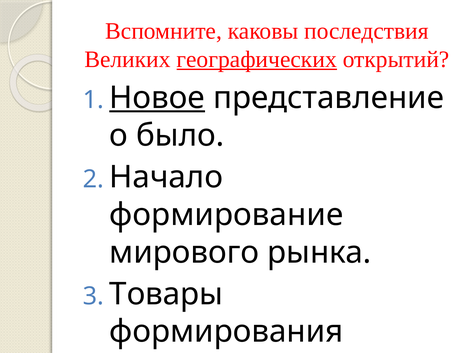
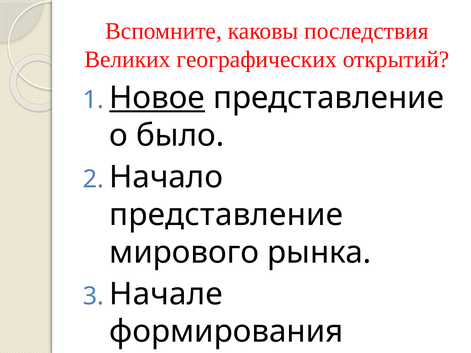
географических underline: present -> none (257, 59)
формирование: формирование -> представление (226, 215)
Товары: Товары -> Начале (166, 294)
